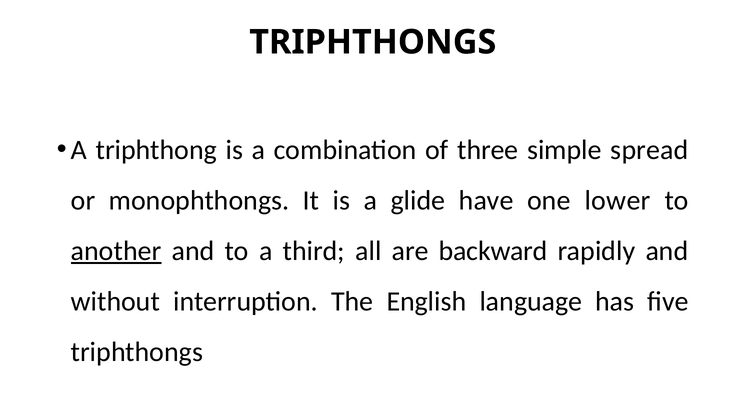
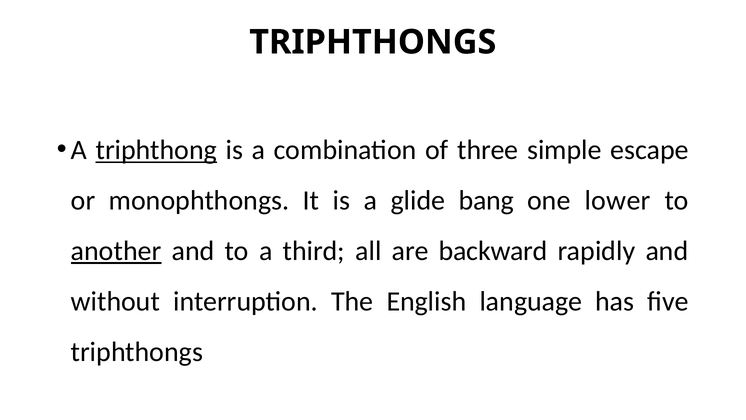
triphthong underline: none -> present (156, 150)
spread: spread -> escape (650, 150)
have: have -> bang (486, 200)
